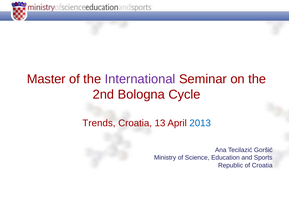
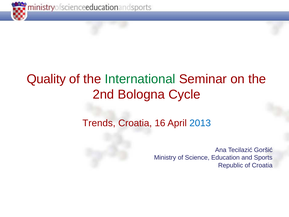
Master: Master -> Quality (46, 79)
International colour: purple -> green (140, 79)
13: 13 -> 16 (160, 123)
